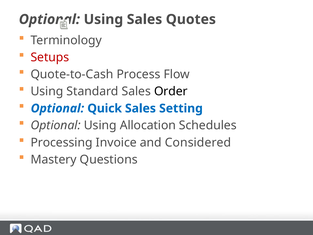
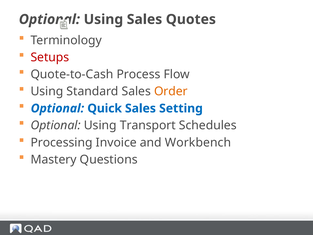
Order colour: black -> orange (171, 91)
Allocation: Allocation -> Transport (148, 125)
Considered: Considered -> Workbench (198, 142)
